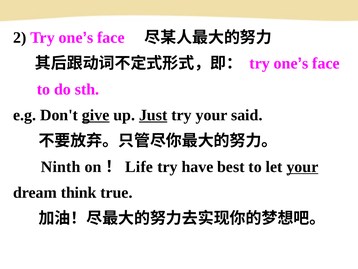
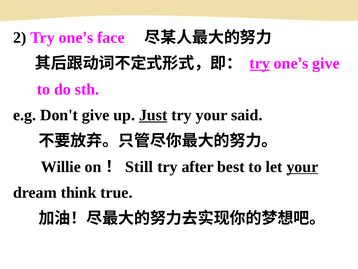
try underline: none -> present (260, 63)
face: face -> give (326, 63)
give underline: present -> none (96, 115)
Ninth: Ninth -> Willie (61, 166)
Life: Life -> Still (139, 166)
have: have -> after (198, 166)
